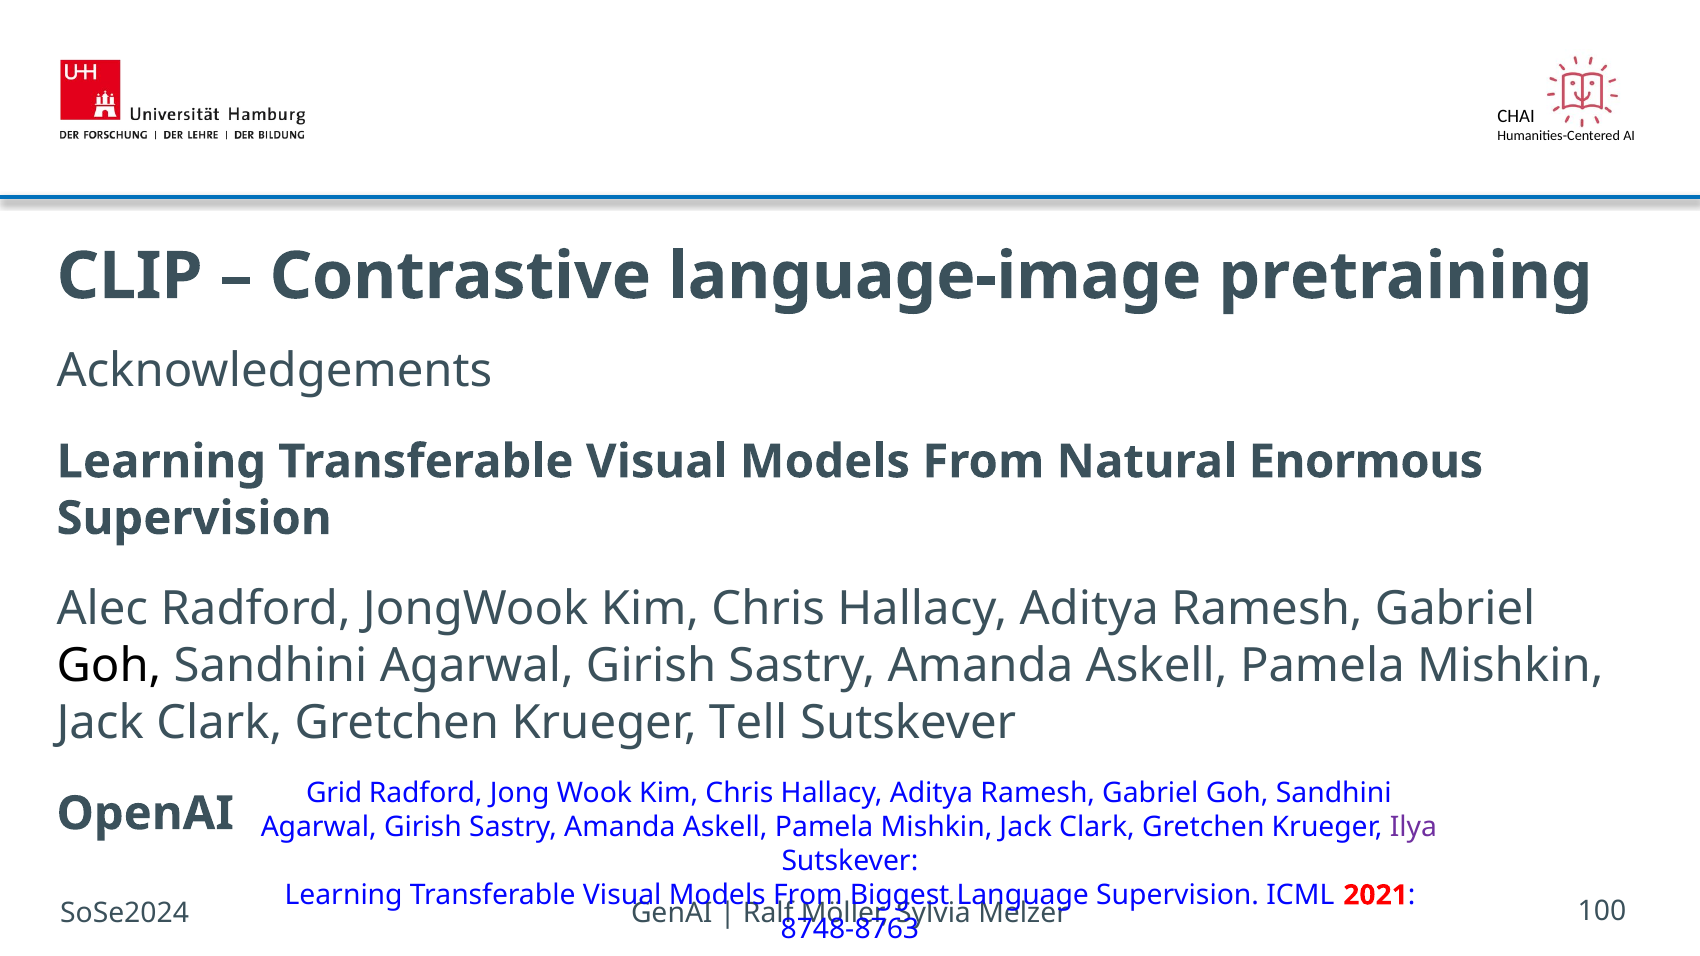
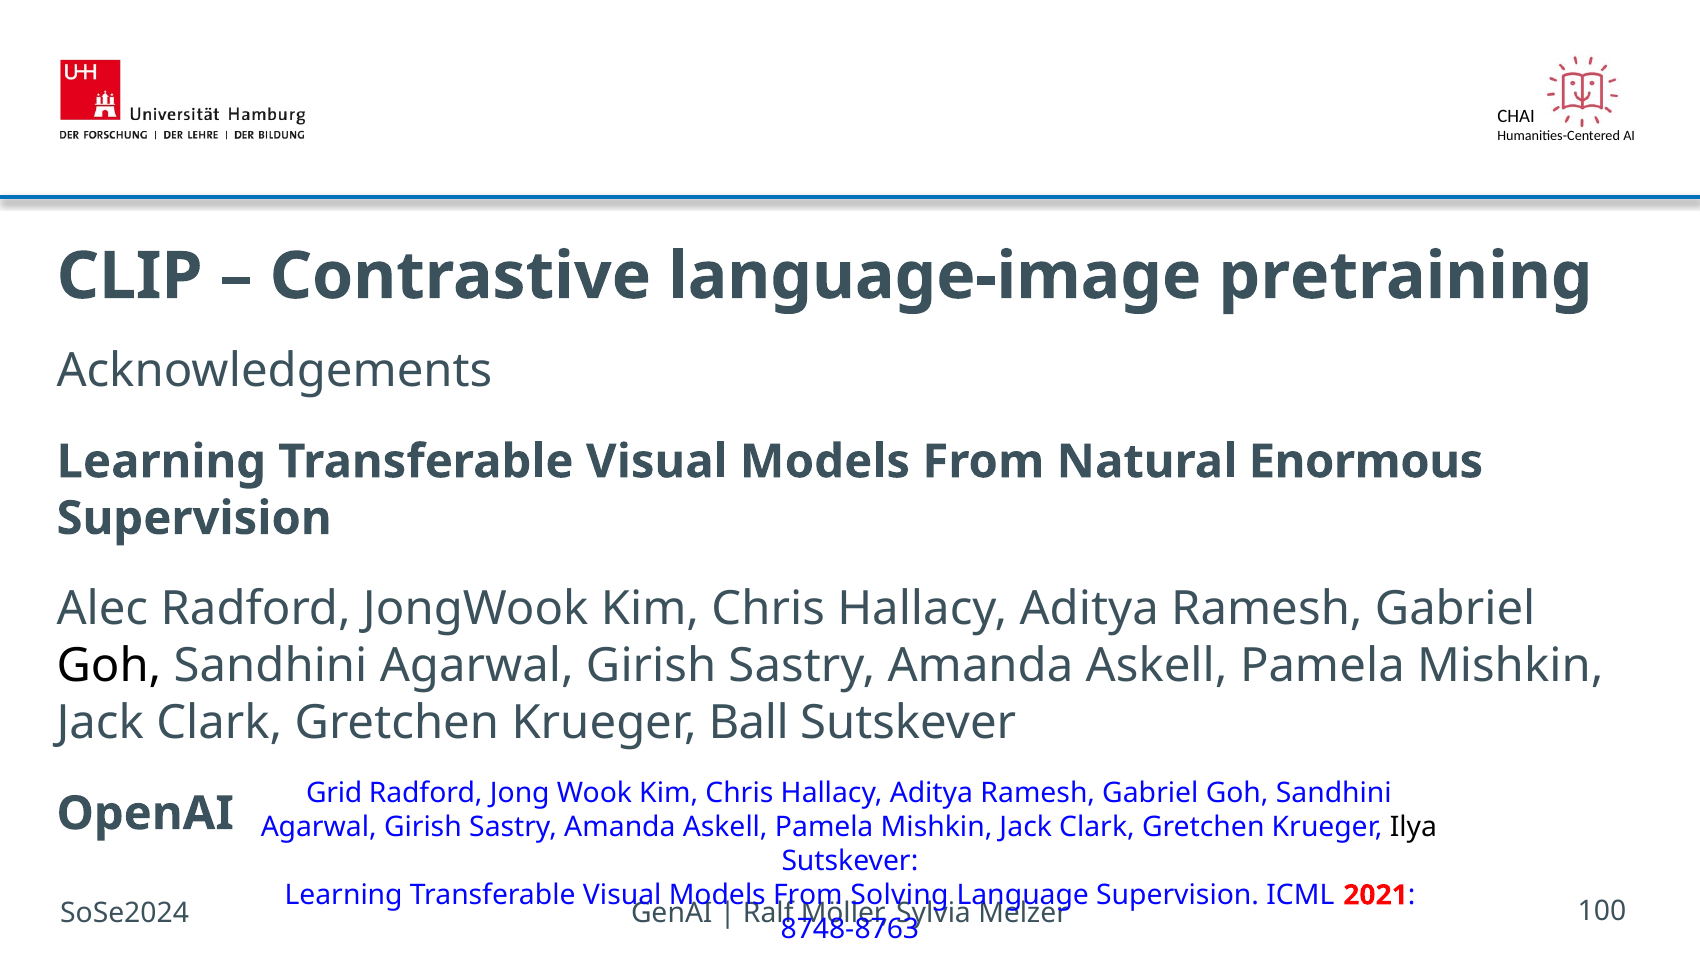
Tell: Tell -> Ball (749, 723)
Ilya colour: purple -> black (1413, 827)
Biggest: Biggest -> Solving (899, 895)
